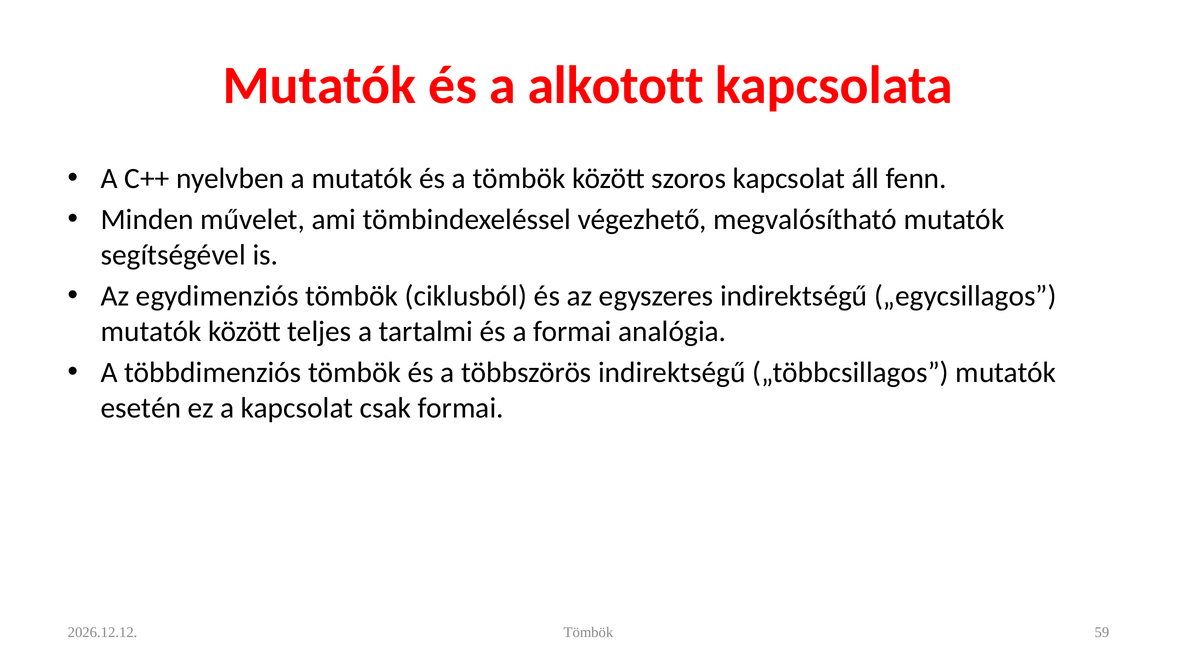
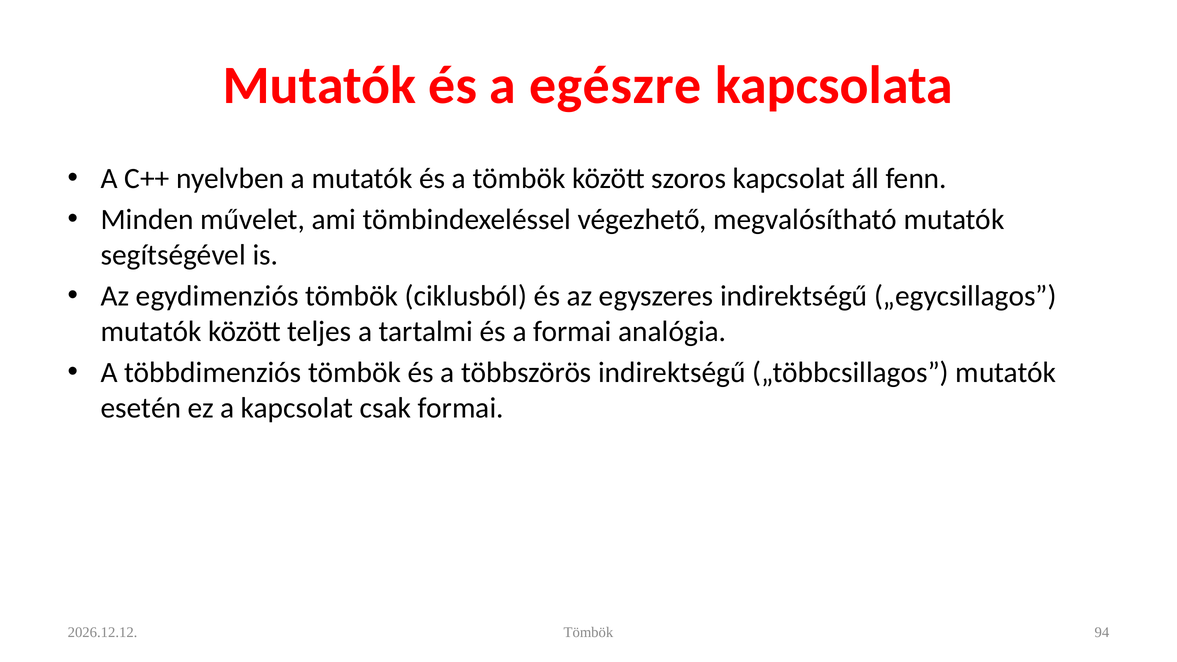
alkotott: alkotott -> egészre (615, 85)
59: 59 -> 94 (1102, 632)
